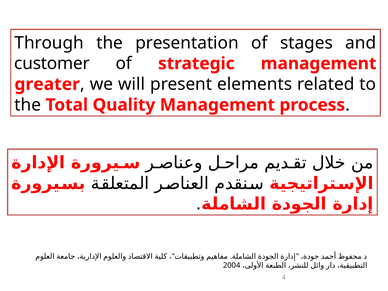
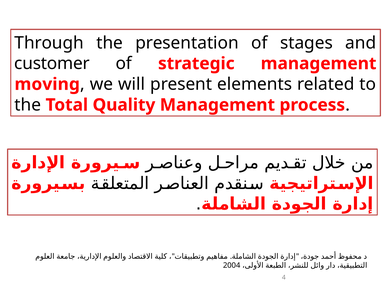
greater: greater -> moving (47, 84)
